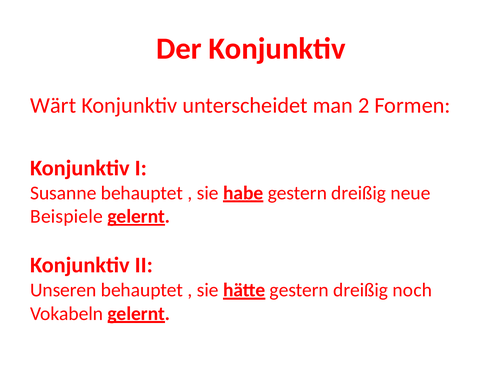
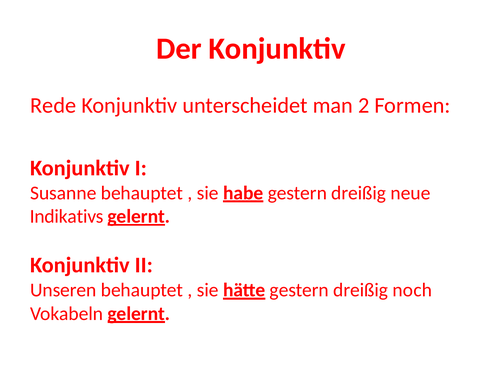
Wärt: Wärt -> Rede (53, 105)
Beispiele: Beispiele -> Indikativs (67, 216)
